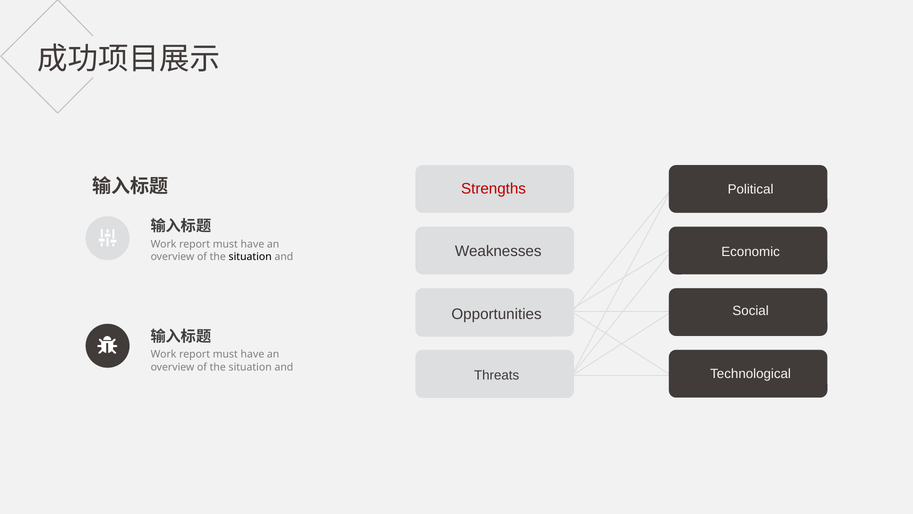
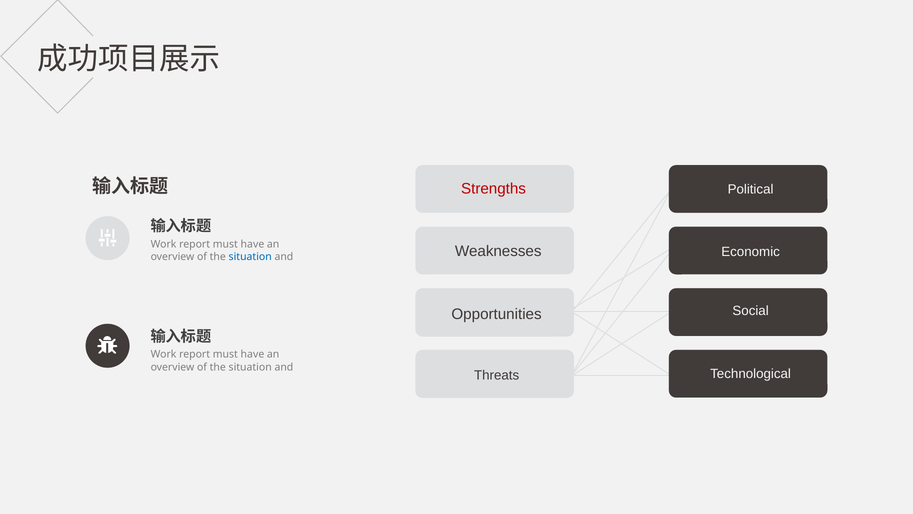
situation colour: black -> blue (250, 256)
